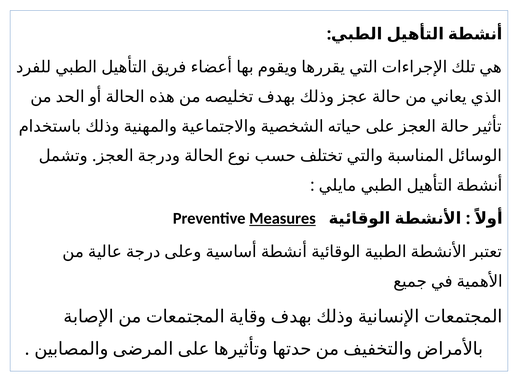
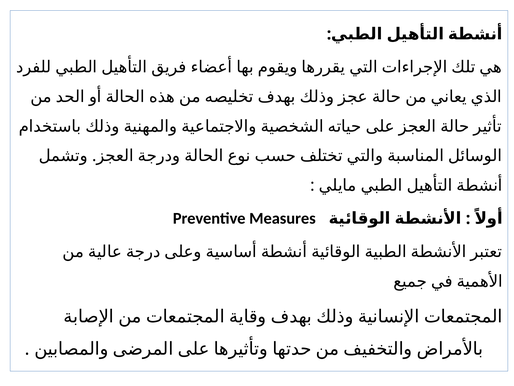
Measures underline: present -> none (282, 218)
